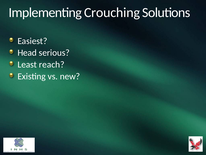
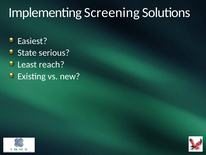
Crouching: Crouching -> Screening (112, 13)
Head: Head -> State (27, 53)
